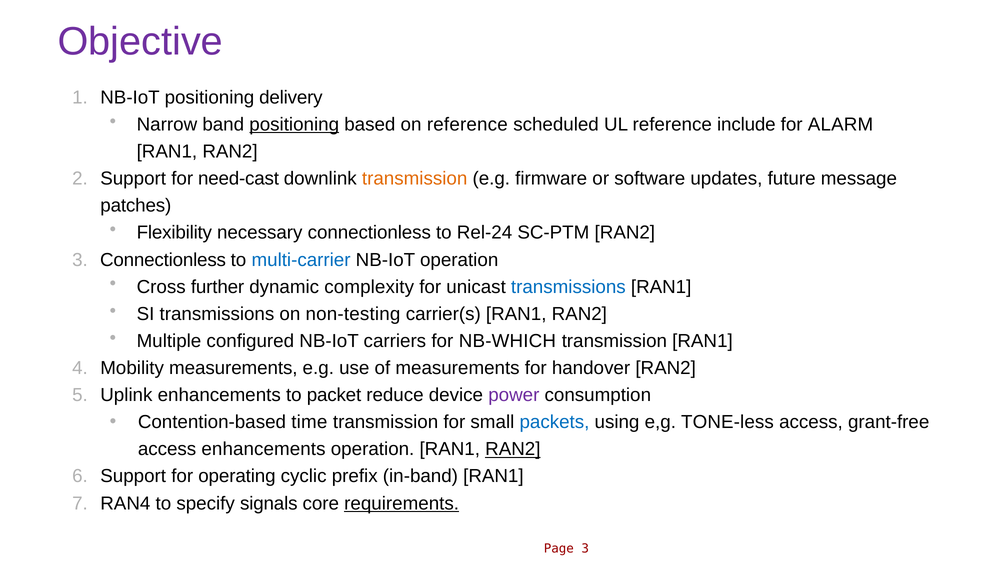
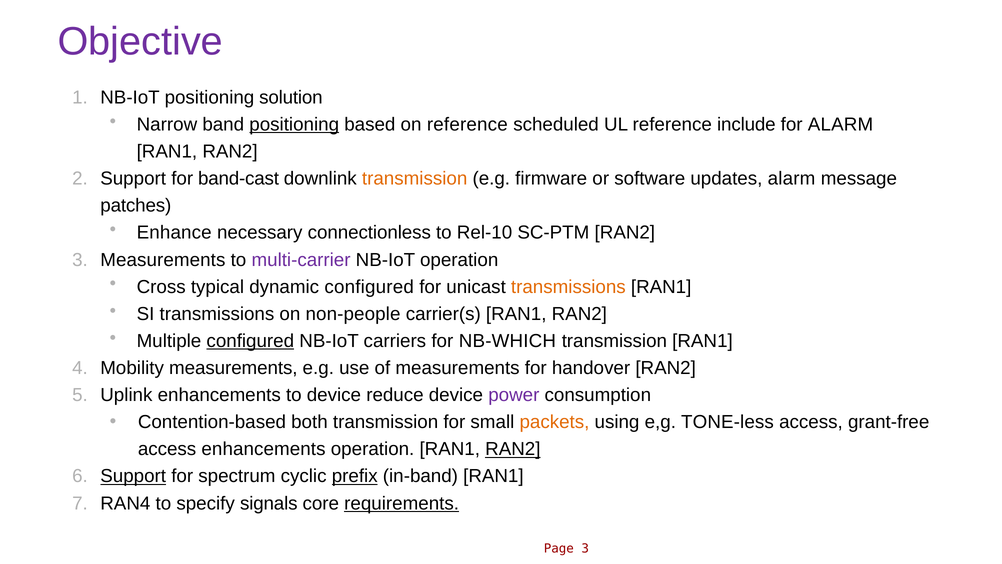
delivery: delivery -> solution (291, 97)
need-cast: need-cast -> band-cast (238, 178)
updates future: future -> alarm (792, 178)
Flexibility: Flexibility -> Enhance (174, 233)
Rel-24: Rel-24 -> Rel-10 (485, 233)
Connectionless: Connectionless -> Measurements (163, 260)
multi-carrier colour: blue -> purple (301, 260)
further: further -> typical (217, 287)
dynamic complexity: complexity -> configured (369, 287)
transmissions colour: blue -> orange (568, 287)
non-testing: non-testing -> non-people (353, 314)
configured underline: none -> present (250, 341)
to packet: packet -> device (334, 395)
time: time -> both (309, 422)
packets colour: blue -> orange (554, 422)
Support underline: none -> present (133, 476)
operating: operating -> spectrum (237, 476)
prefix underline: none -> present (355, 476)
